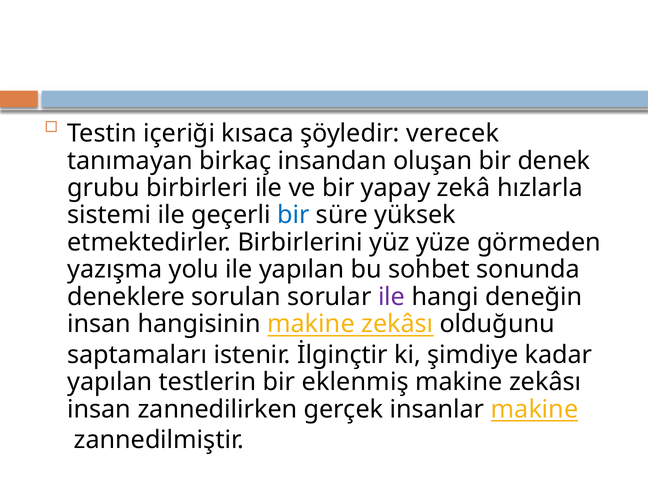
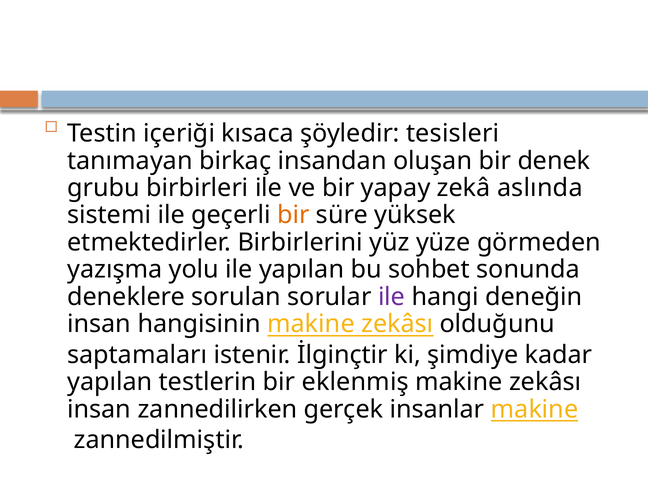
verecek: verecek -> tesisleri (453, 133)
hızlarla: hızlarla -> aslında (540, 188)
bir colour: blue -> orange (293, 215)
